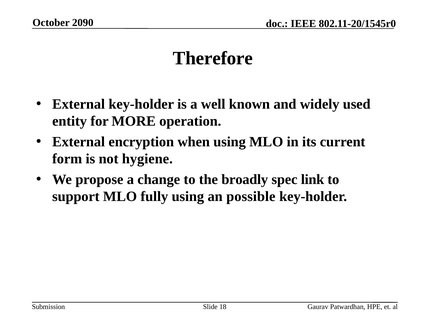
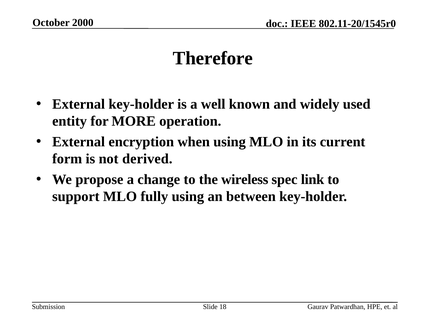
2090: 2090 -> 2000 (83, 23)
hygiene: hygiene -> derived (147, 159)
broadly: broadly -> wireless (245, 179)
possible: possible -> between (251, 196)
